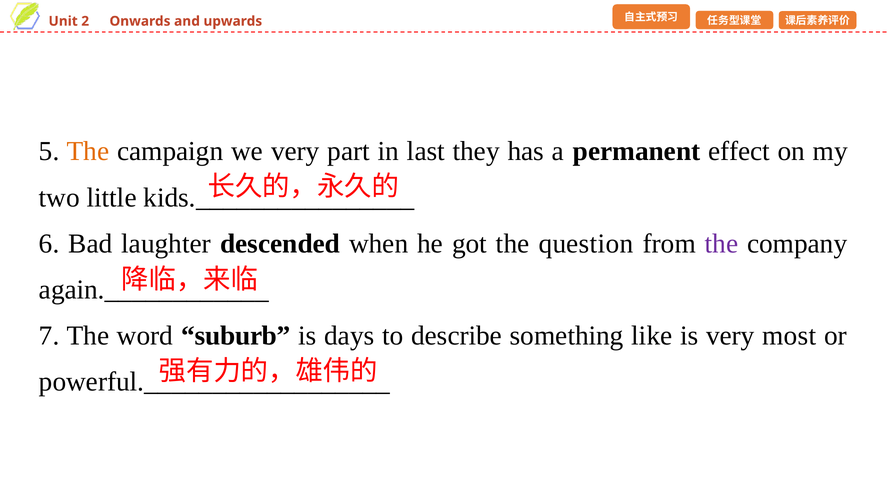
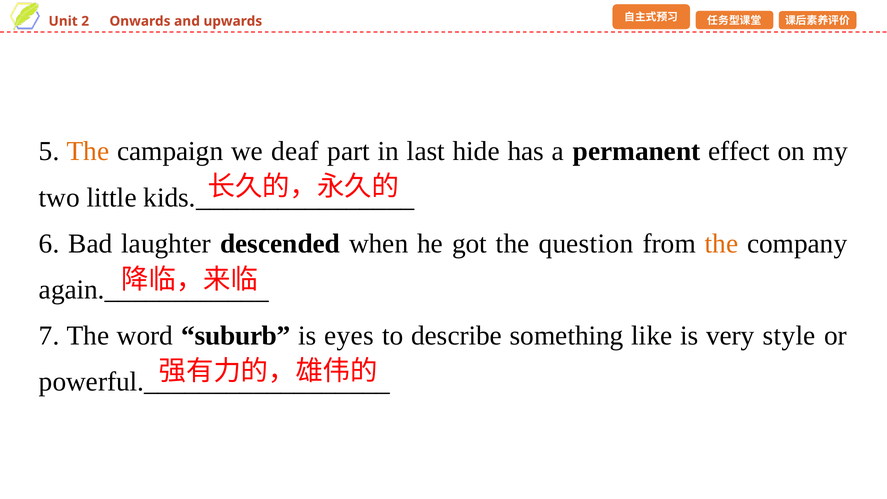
we very: very -> deaf (295, 151)
they: they -> hide (476, 151)
the colour: purple -> orange (721, 243)
days: days -> eyes (349, 335)
most: most -> style (789, 335)
